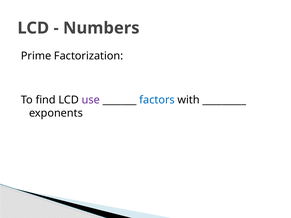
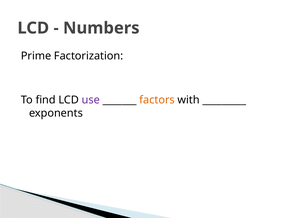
factors colour: blue -> orange (157, 100)
